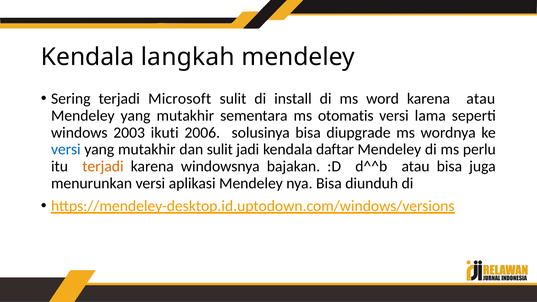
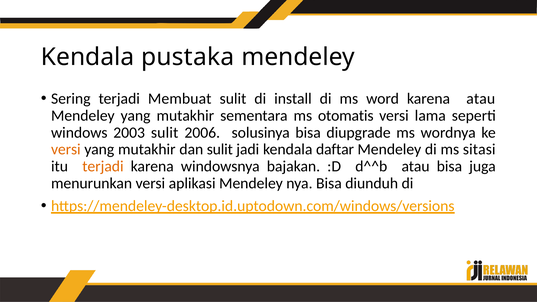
langkah: langkah -> pustaka (188, 57)
Microsoft: Microsoft -> Membuat (180, 99)
2003 ikuti: ikuti -> sulit (165, 133)
versi colour: blue -> orange (66, 150)
perlu: perlu -> sitasi (479, 150)
